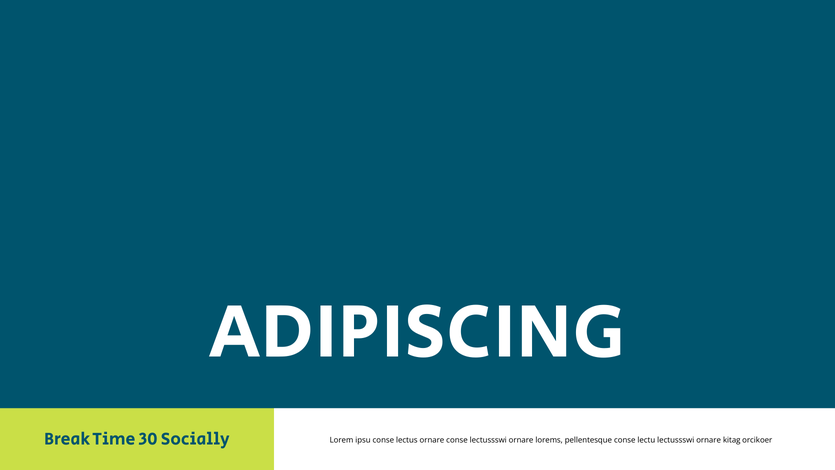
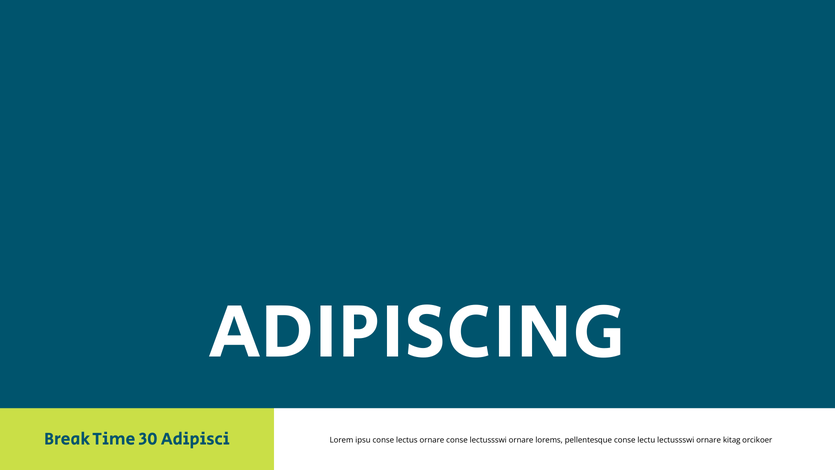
Socially: Socially -> Adipisci (195, 439)
